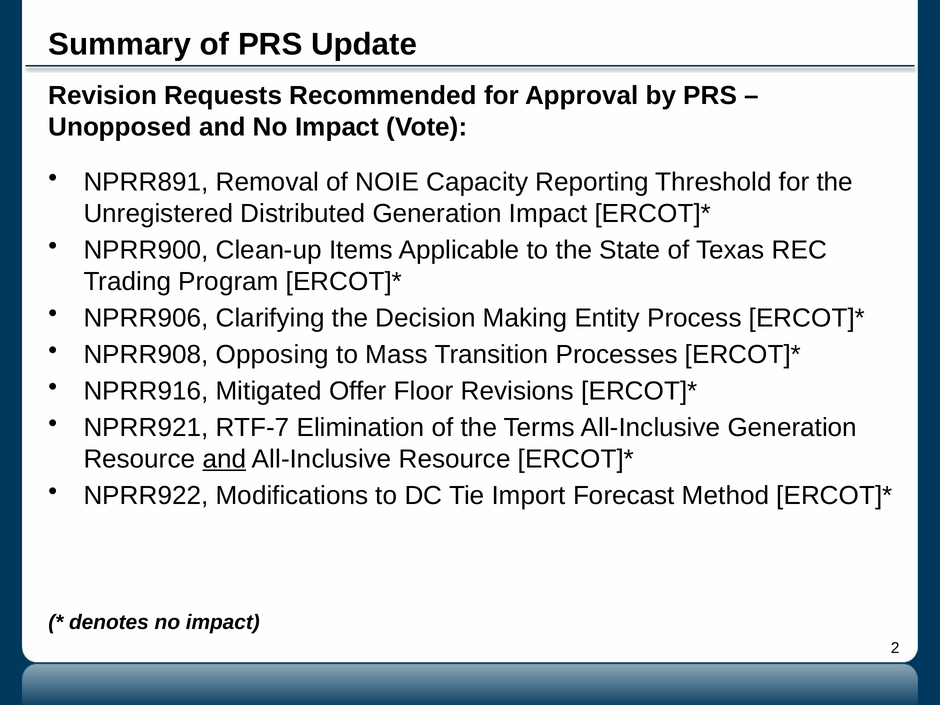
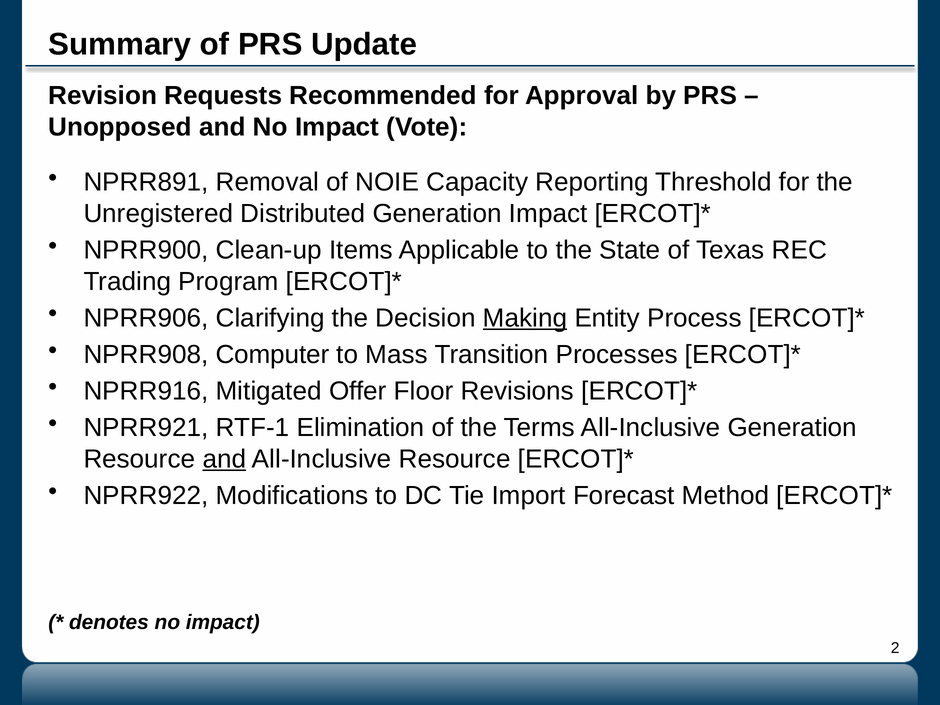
Making underline: none -> present (525, 318)
Opposing: Opposing -> Computer (272, 355)
RTF-7: RTF-7 -> RTF-1 (253, 428)
